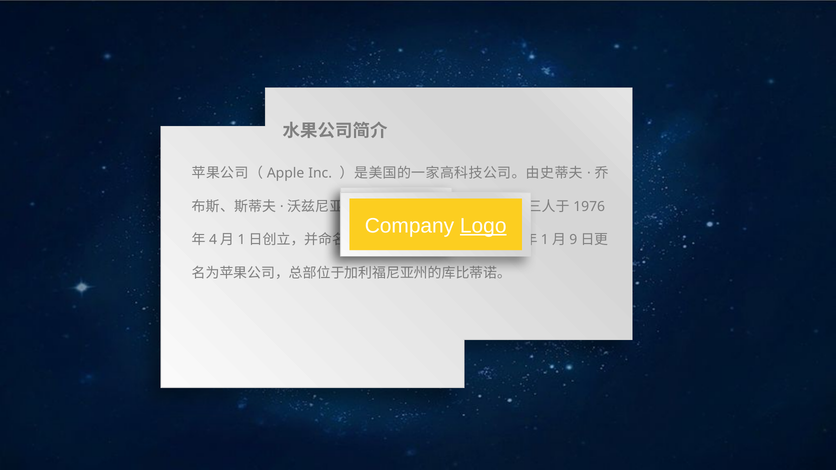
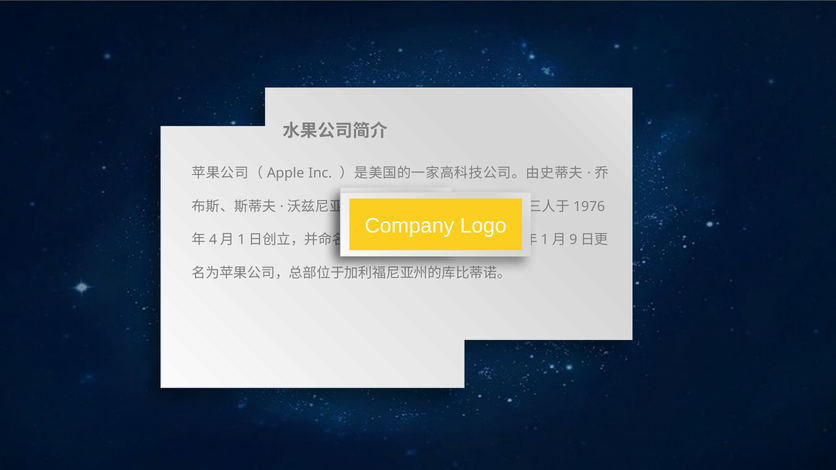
Logo underline: present -> none (483, 226)
